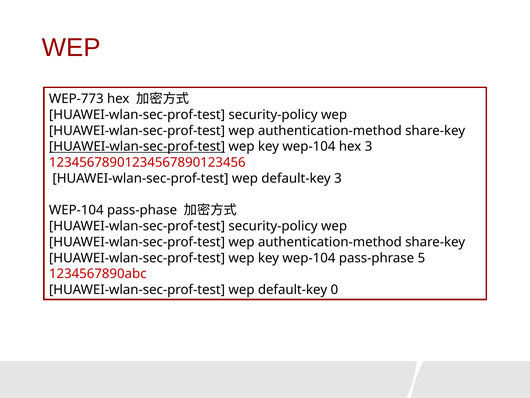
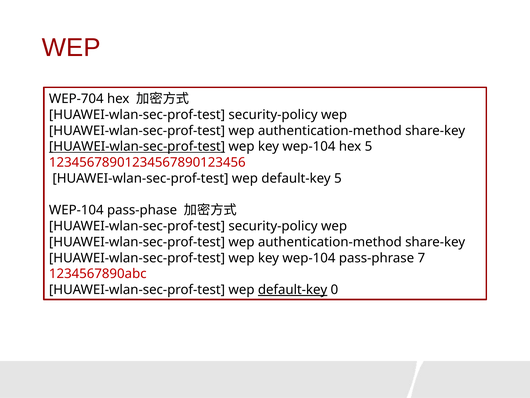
WEP-773: WEP-773 -> WEP-704 (76, 99)
hex 3: 3 -> 5 (369, 146)
default-key 3: 3 -> 5 (338, 178)
5: 5 -> 7 (421, 258)
default-key underline: none -> present (293, 289)
